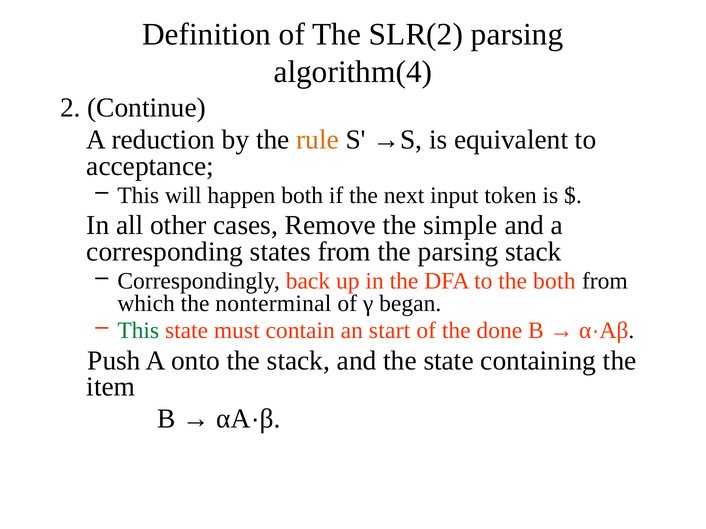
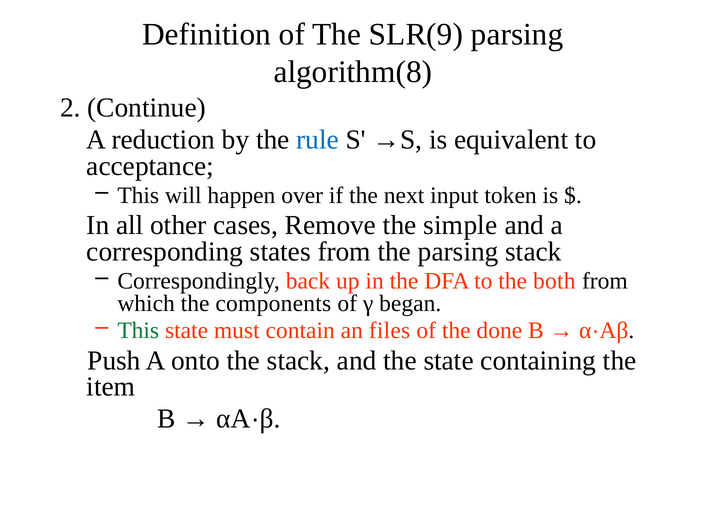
SLR(2: SLR(2 -> SLR(9 (416, 35)
algorithm(4: algorithm(4 -> algorithm(8 (353, 72)
rule colour: orange -> blue (318, 140)
happen both: both -> over (302, 196)
nonterminal: nonterminal -> components (273, 304)
start: start -> files (390, 331)
